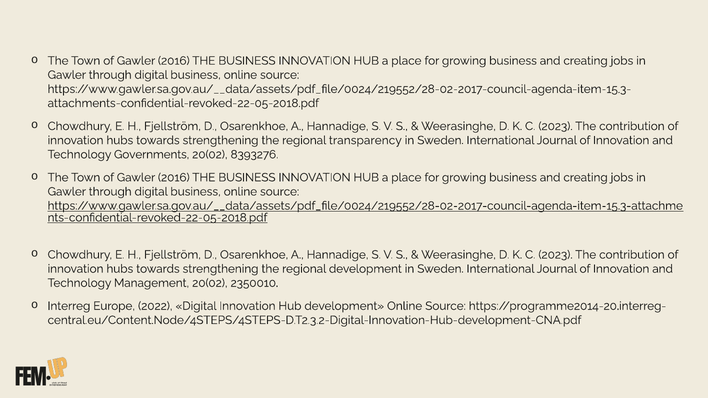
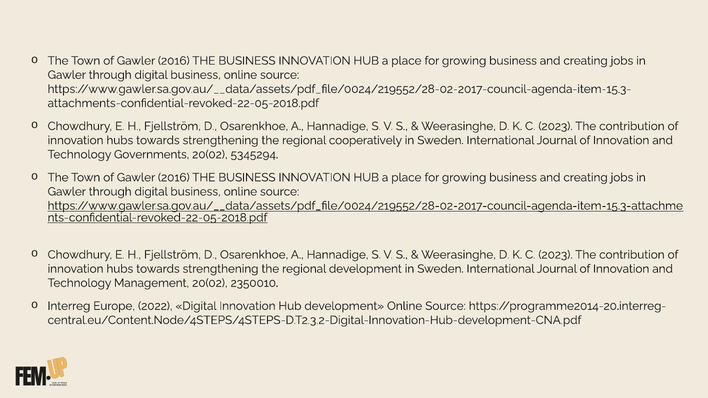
transparency: transparency -> cooperatively (365, 140)
8393276: 8393276 -> 5345294 (254, 155)
